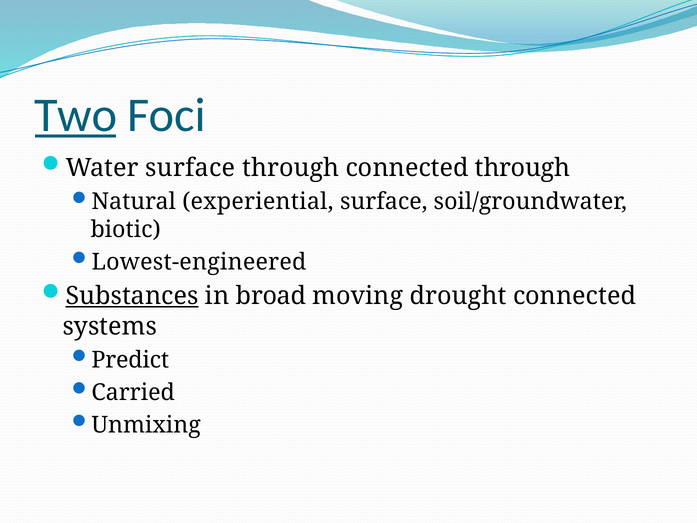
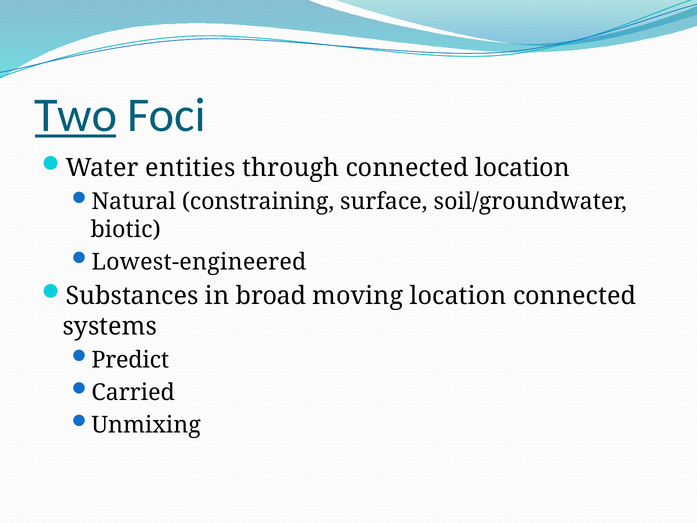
Water surface: surface -> entities (190, 168)
connected through: through -> location (523, 168)
experiential: experiential -> constraining (258, 201)
Substances underline: present -> none (132, 296)
moving drought: drought -> location (458, 296)
